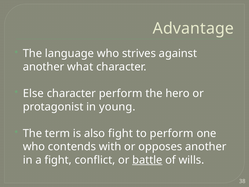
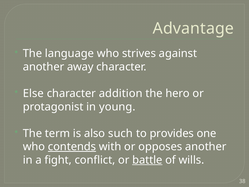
what: what -> away (80, 67)
character perform: perform -> addition (121, 93)
also fight: fight -> such (121, 133)
to perform: perform -> provides (172, 133)
contends underline: none -> present (72, 146)
